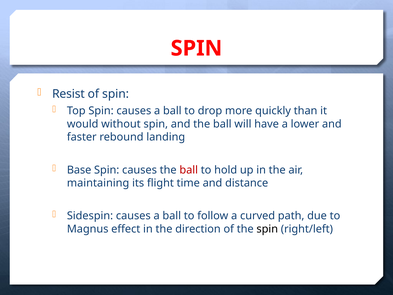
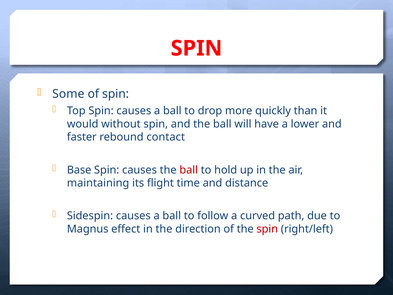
Resist: Resist -> Some (68, 94)
landing: landing -> contact (166, 137)
spin colour: black -> red (267, 229)
